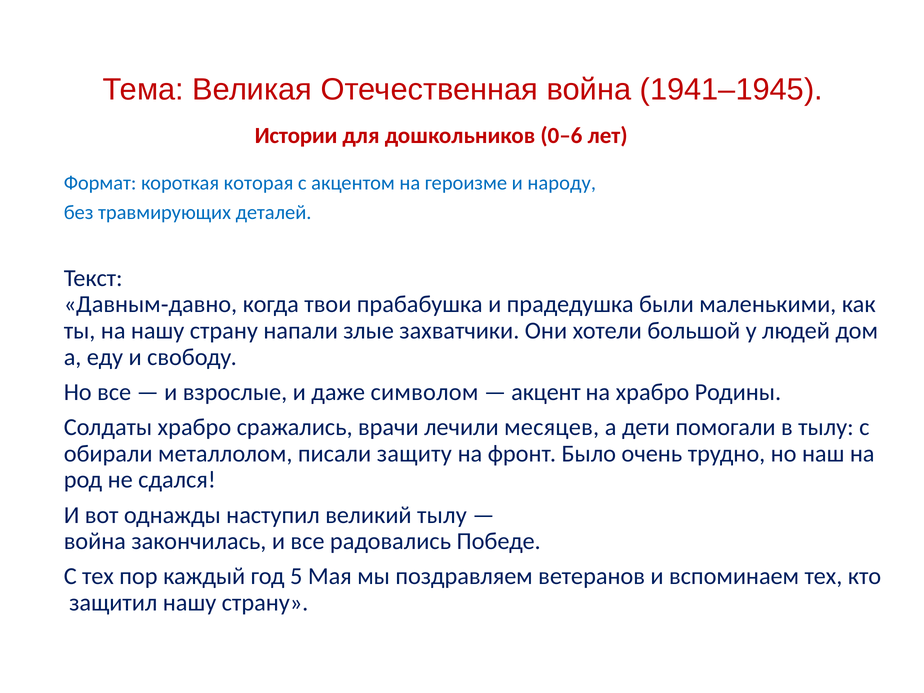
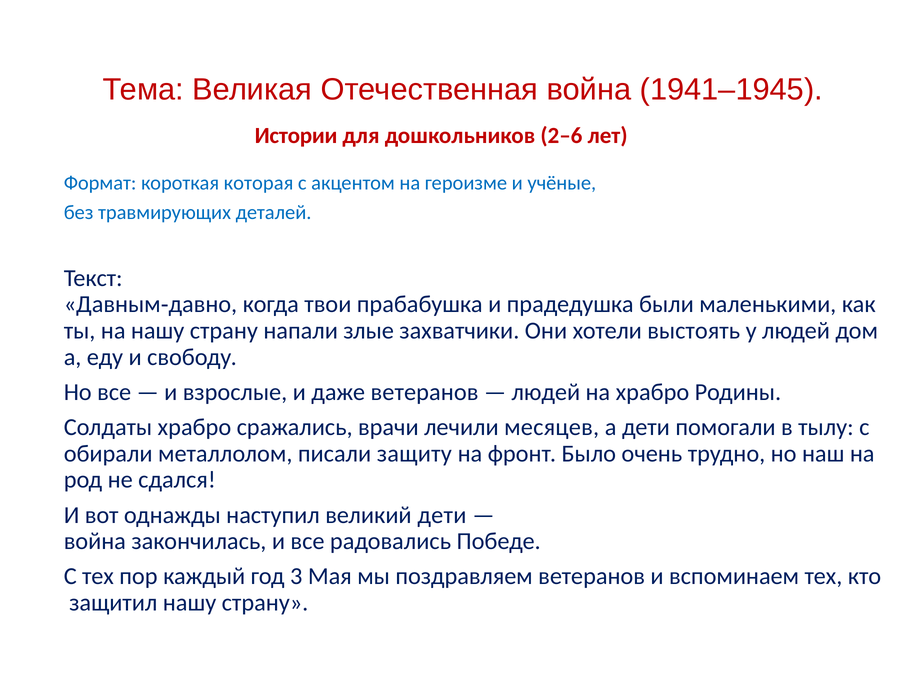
0–6: 0–6 -> 2–6 (561, 136)
народу: народу -> учёные (562, 183)
большой: большой -> выстоять (694, 331)
даже символом: символом -> ветеранов (425, 392)
акцент: акцент -> людей (546, 392)
великий тылу: тылу -> дети (442, 515)
5: 5 -> 3 (296, 576)
